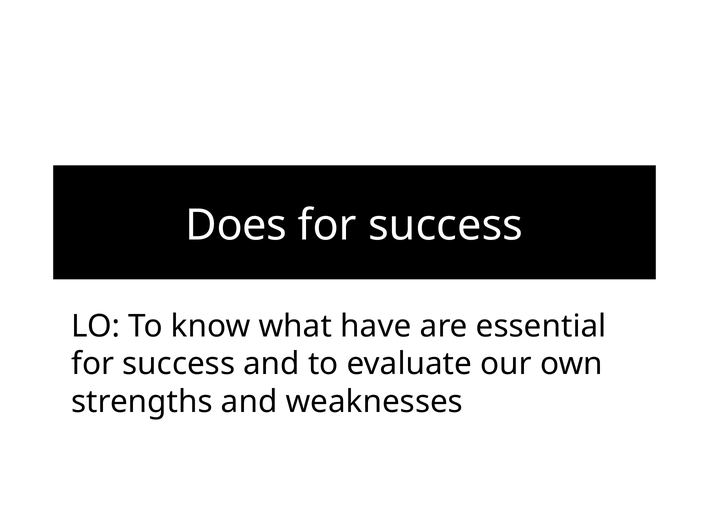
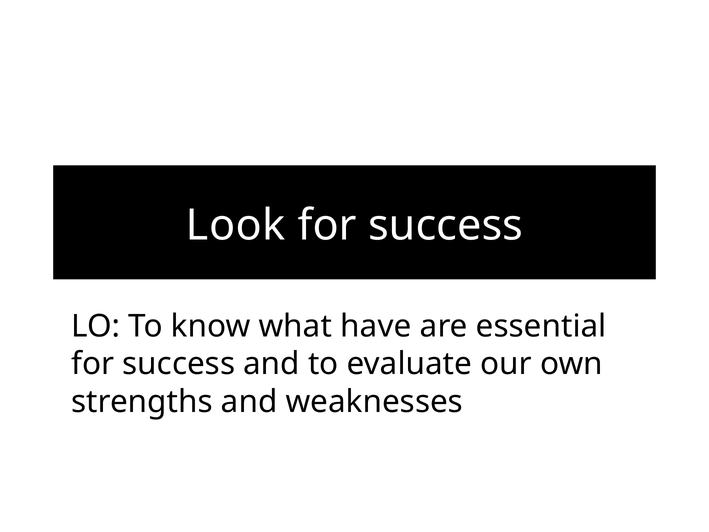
Does: Does -> Look (236, 225)
